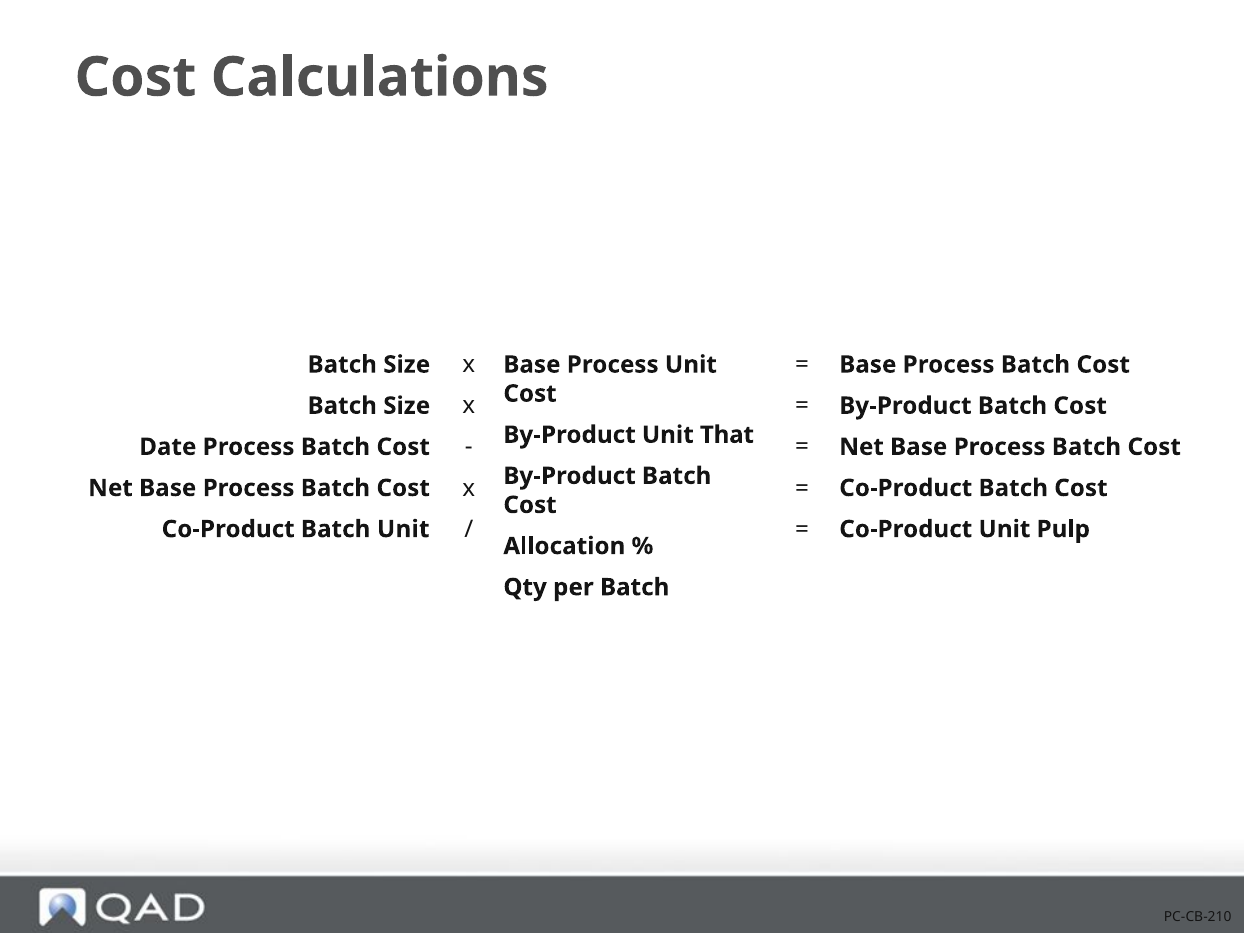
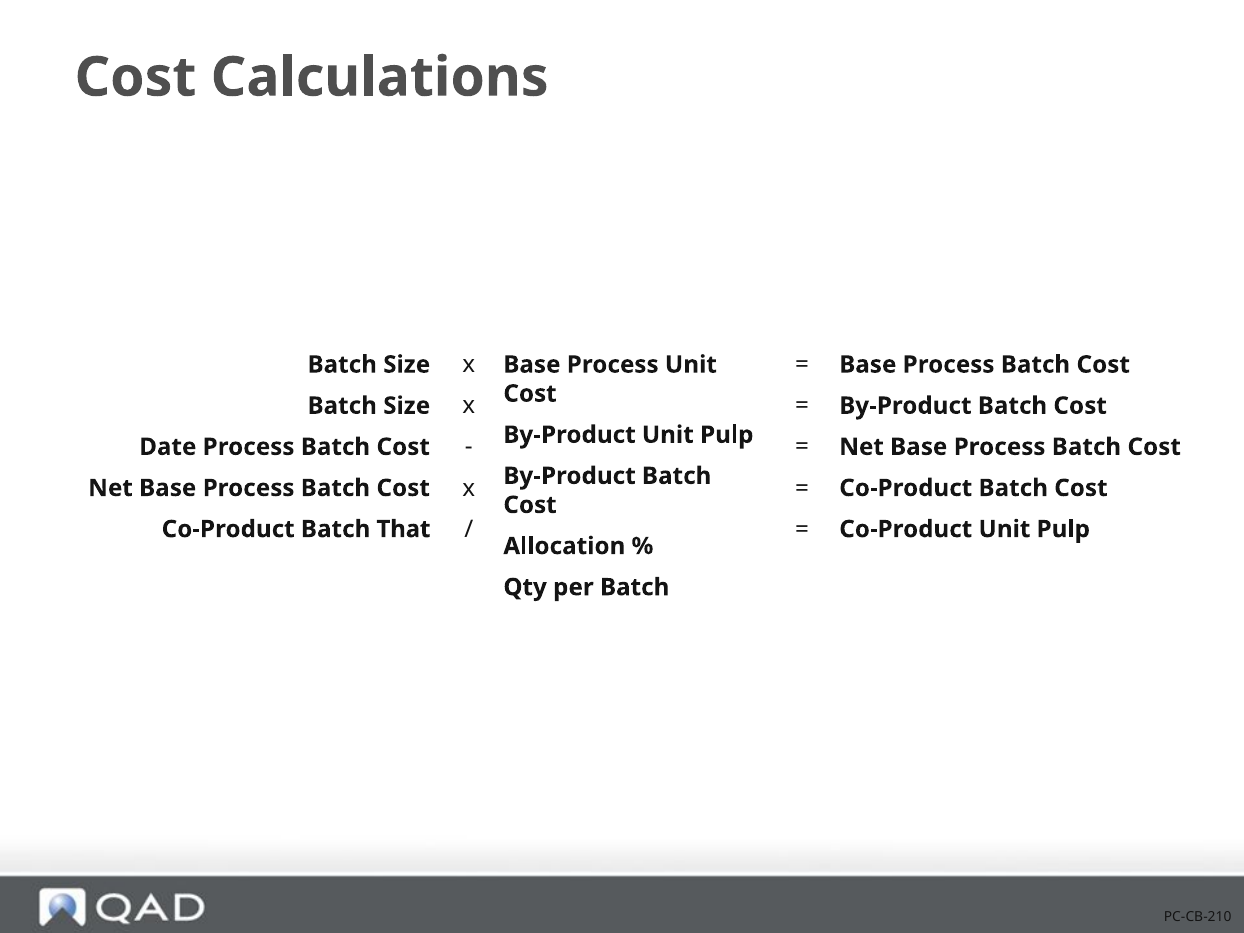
By-Product Unit That: That -> Pulp (727, 435)
Batch Unit: Unit -> That (403, 529)
